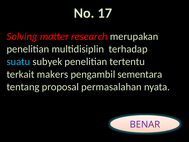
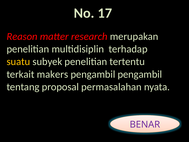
Solving: Solving -> Reason (22, 36)
suatu colour: light blue -> yellow (18, 62)
pengambil sementara: sementara -> pengambil (140, 74)
